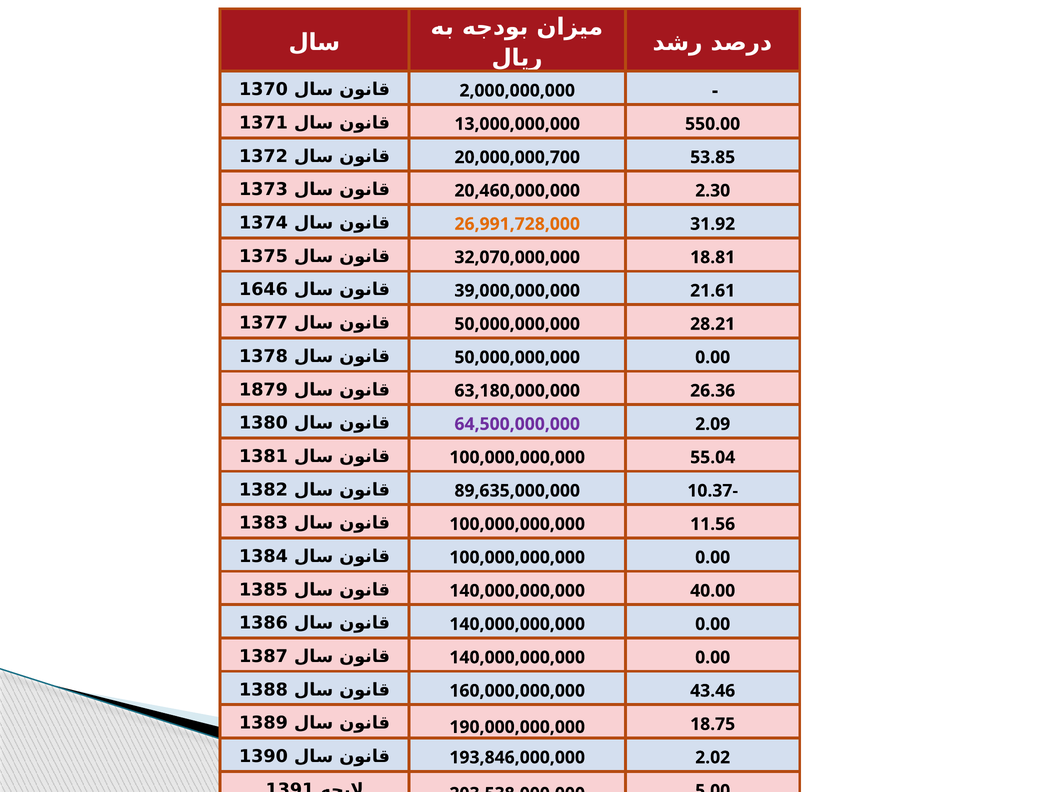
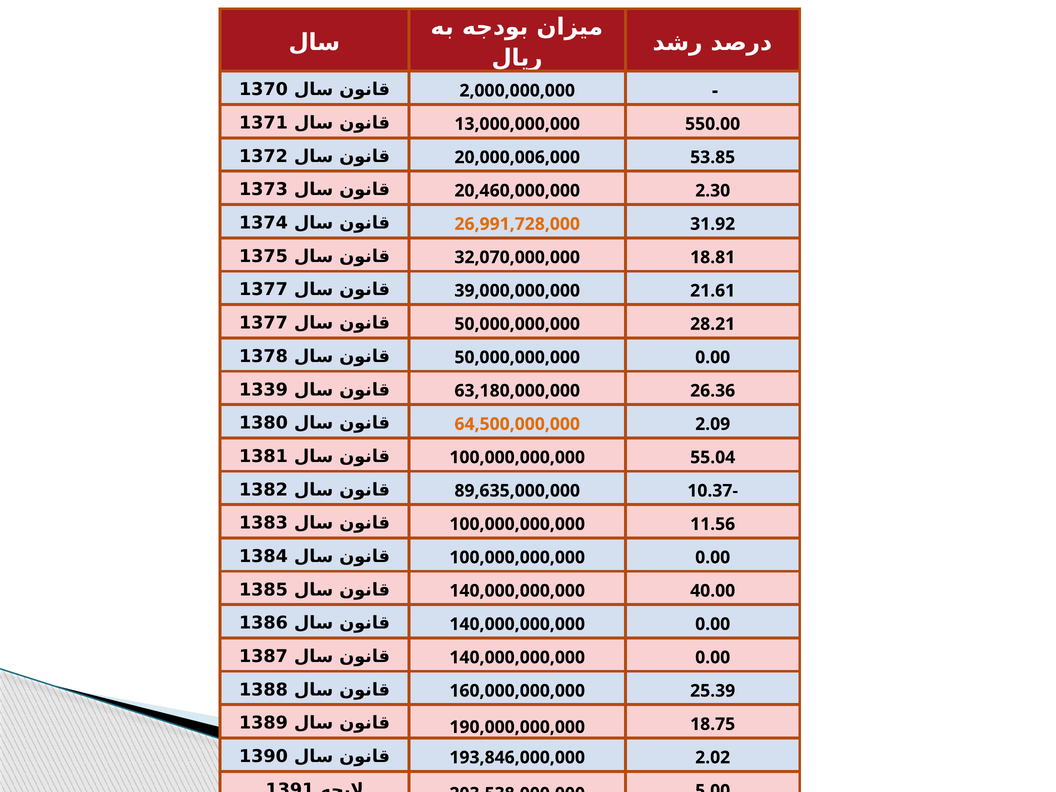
20,000,000,700: 20,000,000,700 -> 20,000,006,000 (517, 157)
1646: 1646 -> 1377 (263, 290)
1879: 1879 -> 1339 (263, 390)
64,500,000,000 colour: purple -> orange (517, 424)
43.46: 43.46 -> 25.39 (713, 691)
